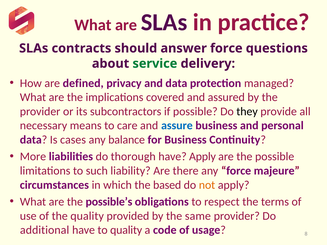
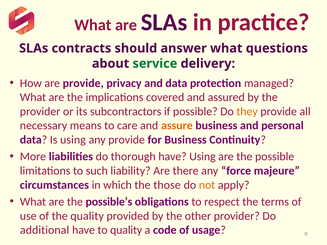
answer force: force -> what (226, 48)
are defined: defined -> provide (83, 83)
they colour: black -> orange (247, 112)
assure colour: blue -> orange (177, 126)
Is cases: cases -> using (73, 140)
any balance: balance -> provide (127, 140)
have Apply: Apply -> Using (202, 157)
based: based -> those (167, 185)
same: same -> other (198, 216)
